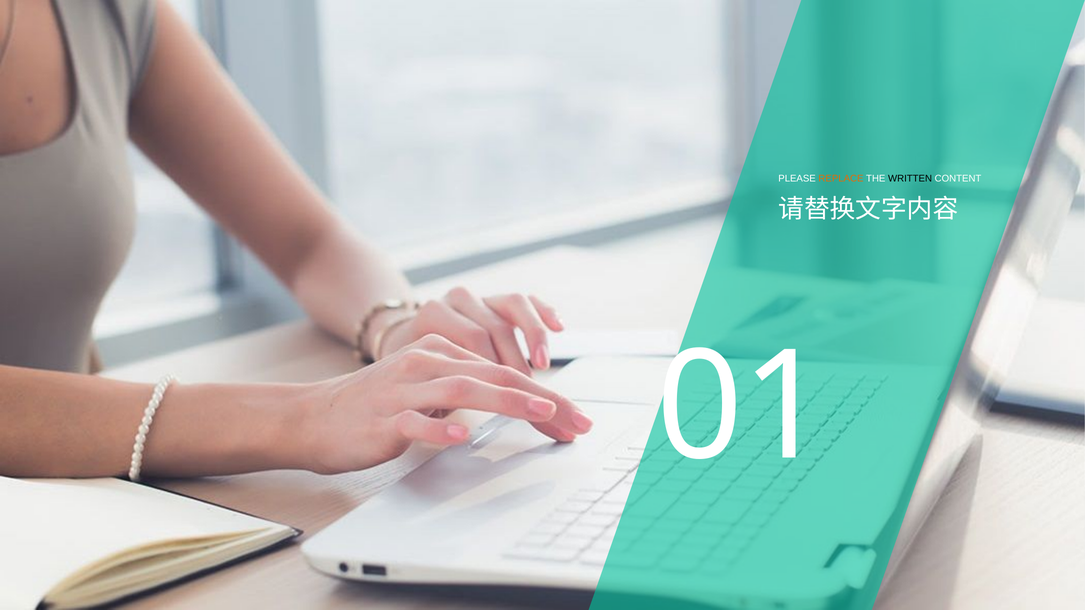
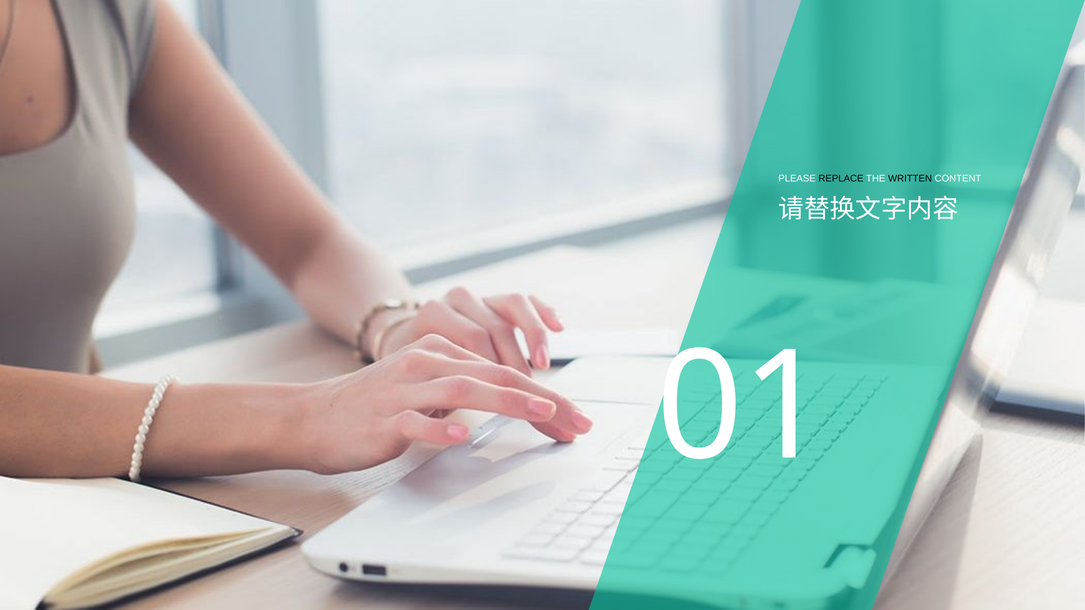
REPLACE colour: orange -> black (841, 178)
